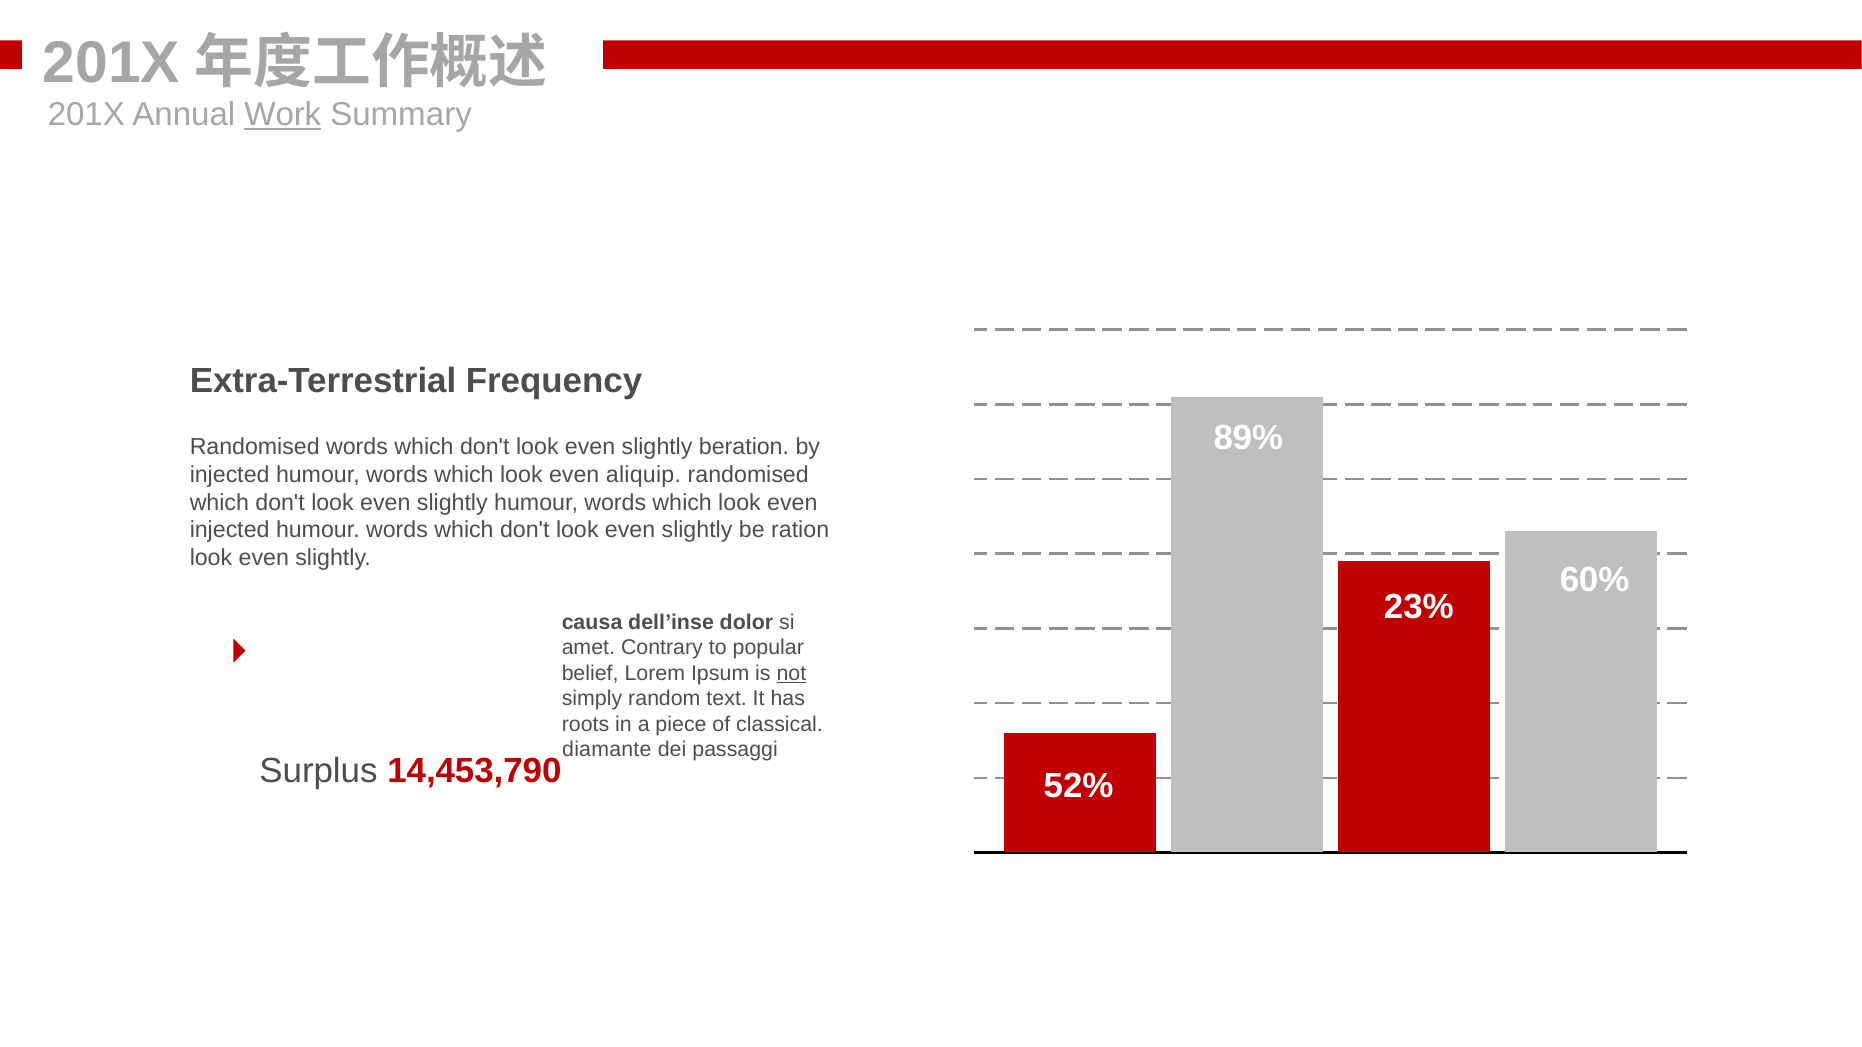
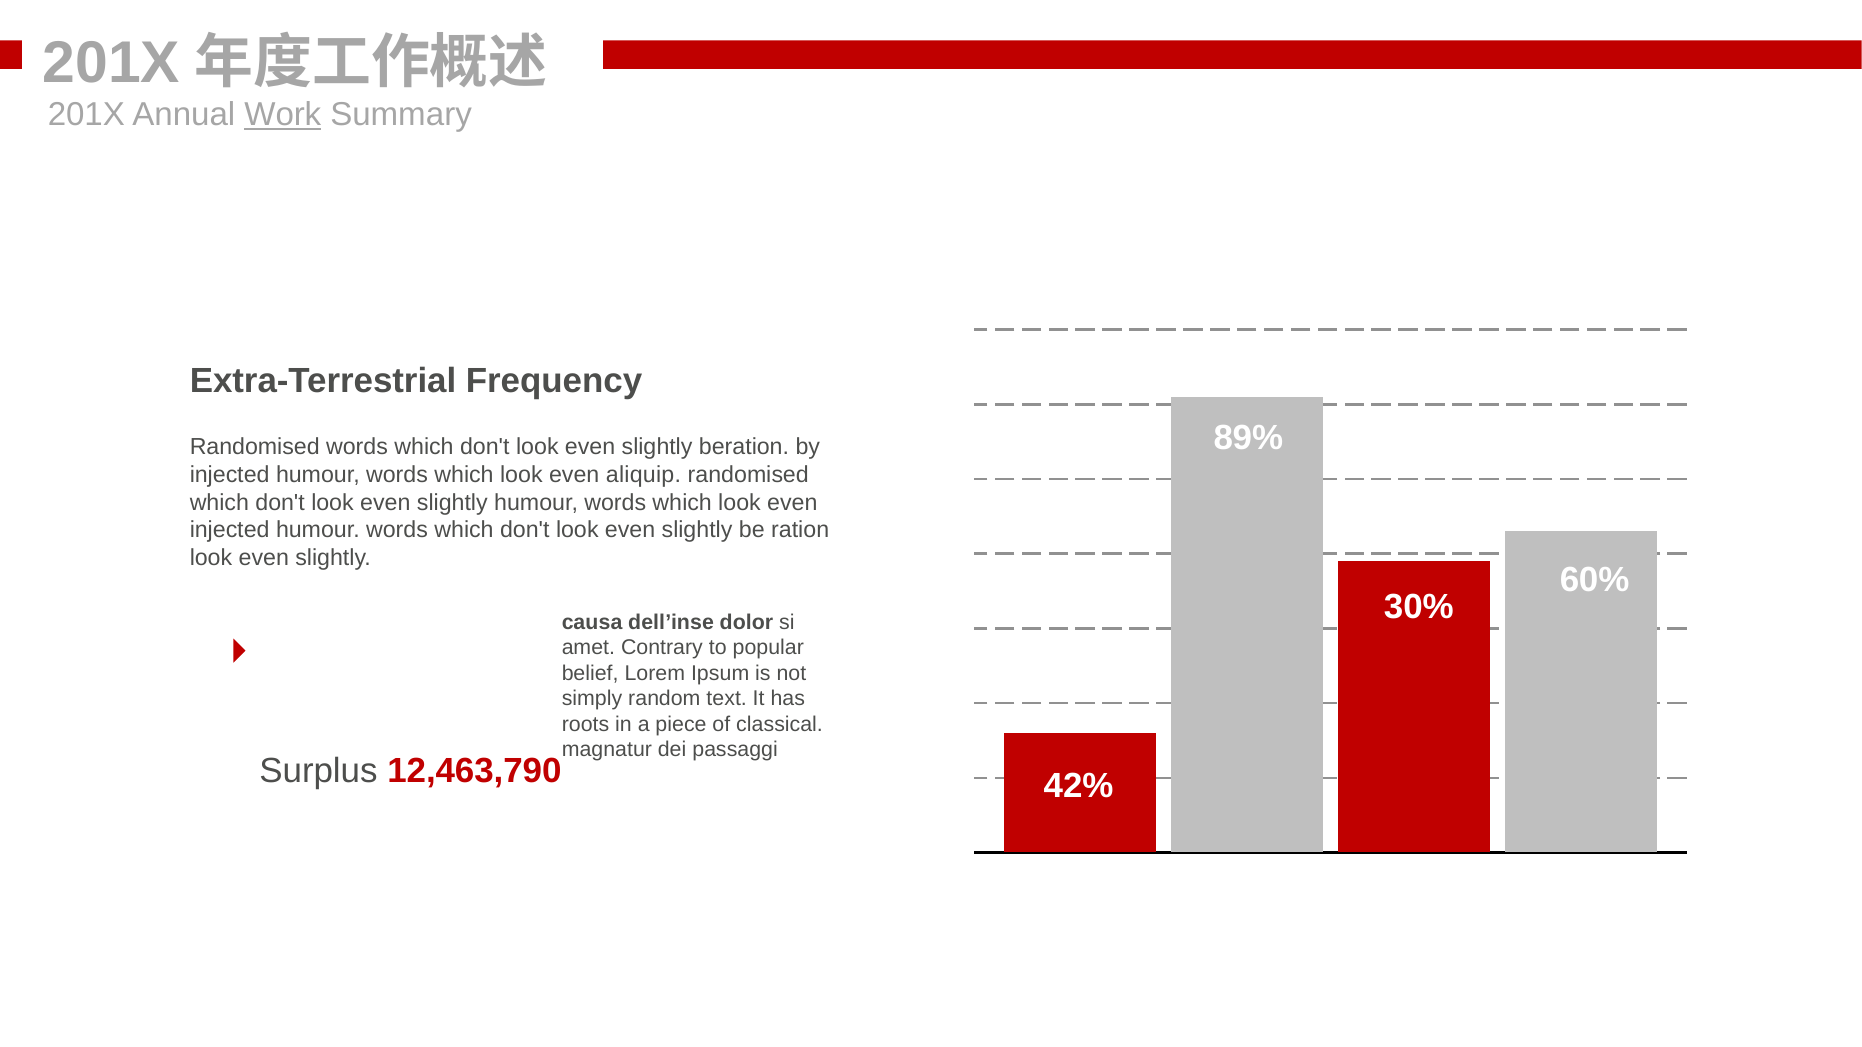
23%: 23% -> 30% (1419, 607)
not underline: present -> none (791, 673)
diamante: diamante -> magnatur (607, 750)
14,453,790: 14,453,790 -> 12,463,790 (474, 772)
52%: 52% -> 42% (1079, 786)
